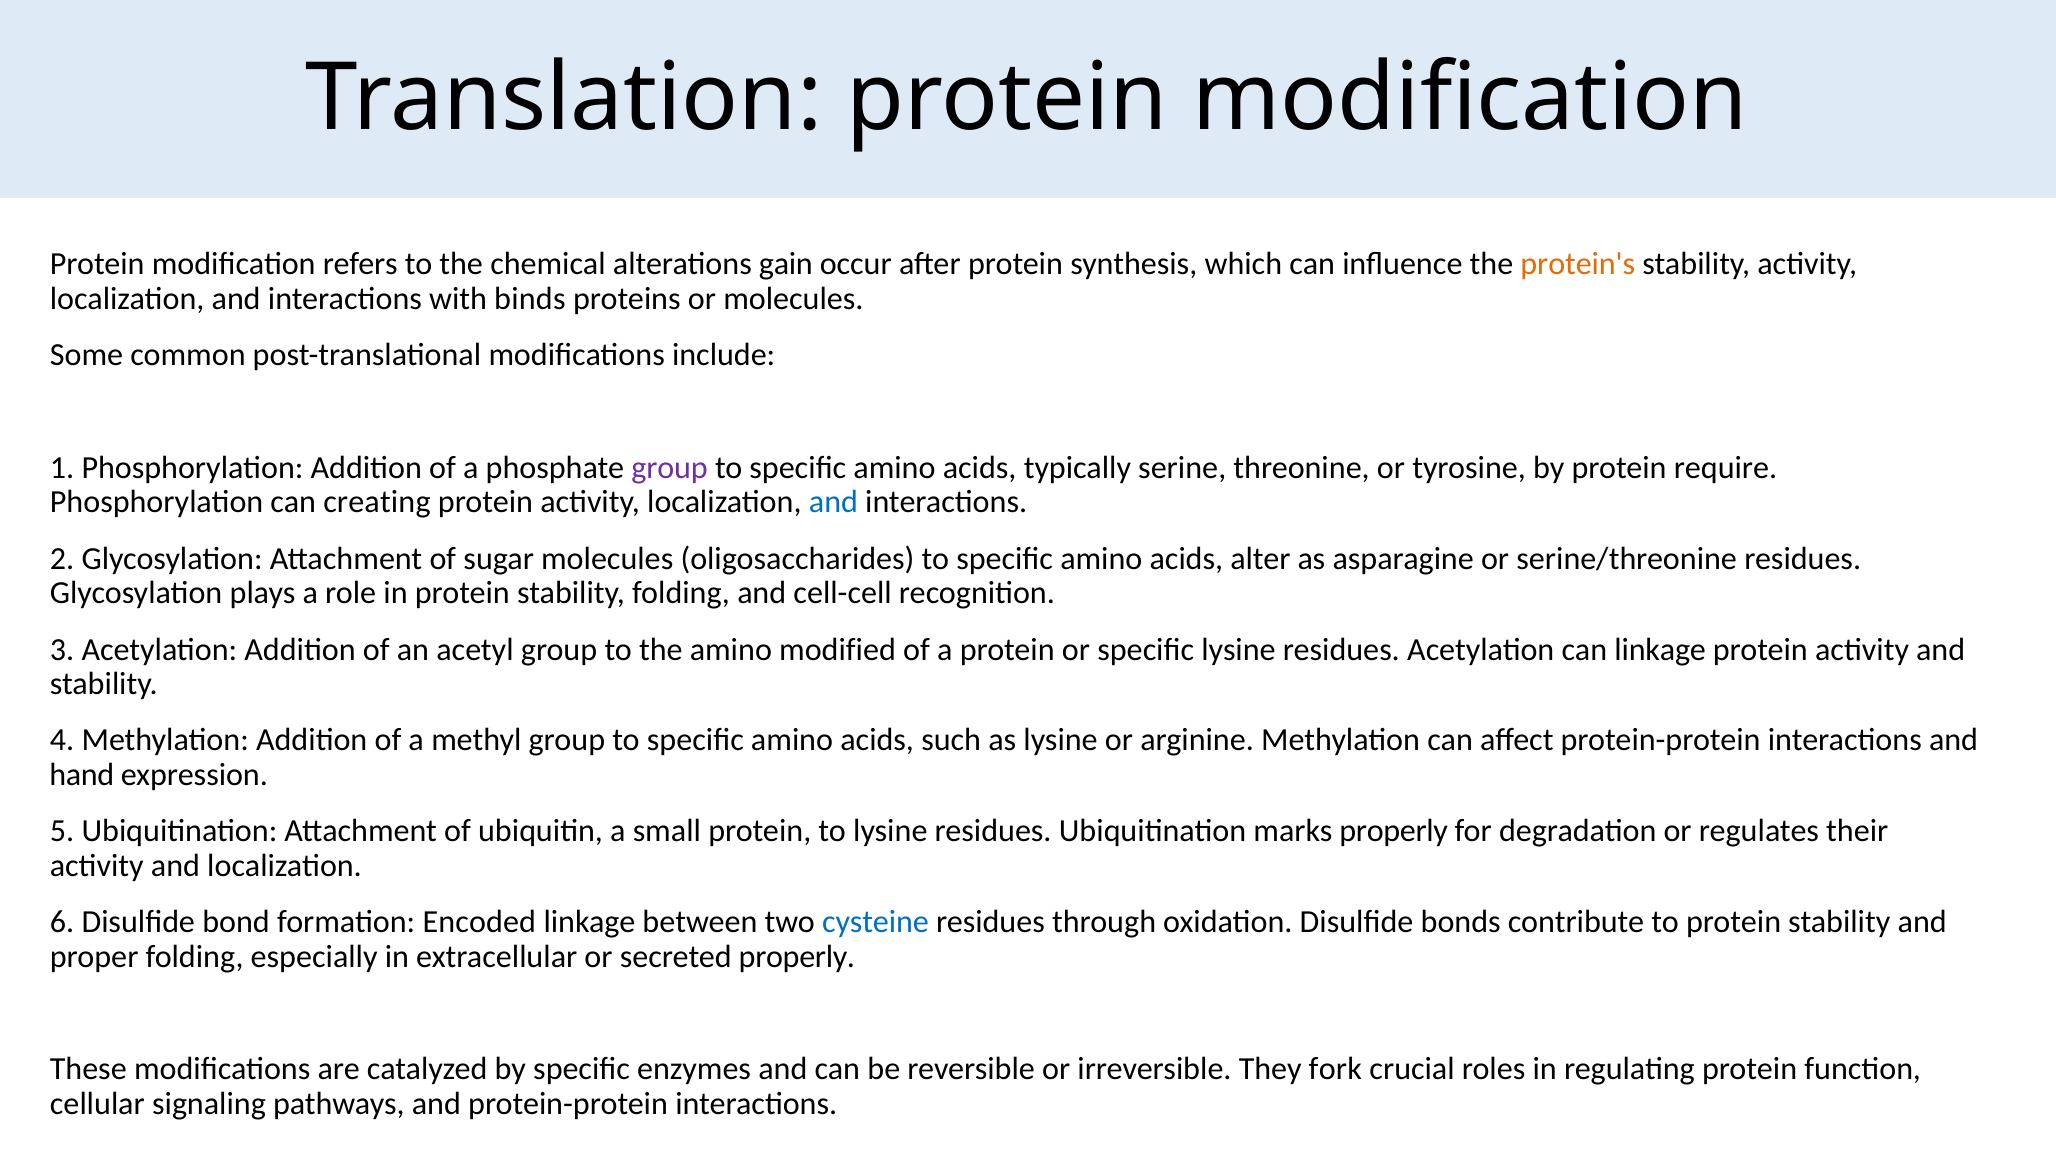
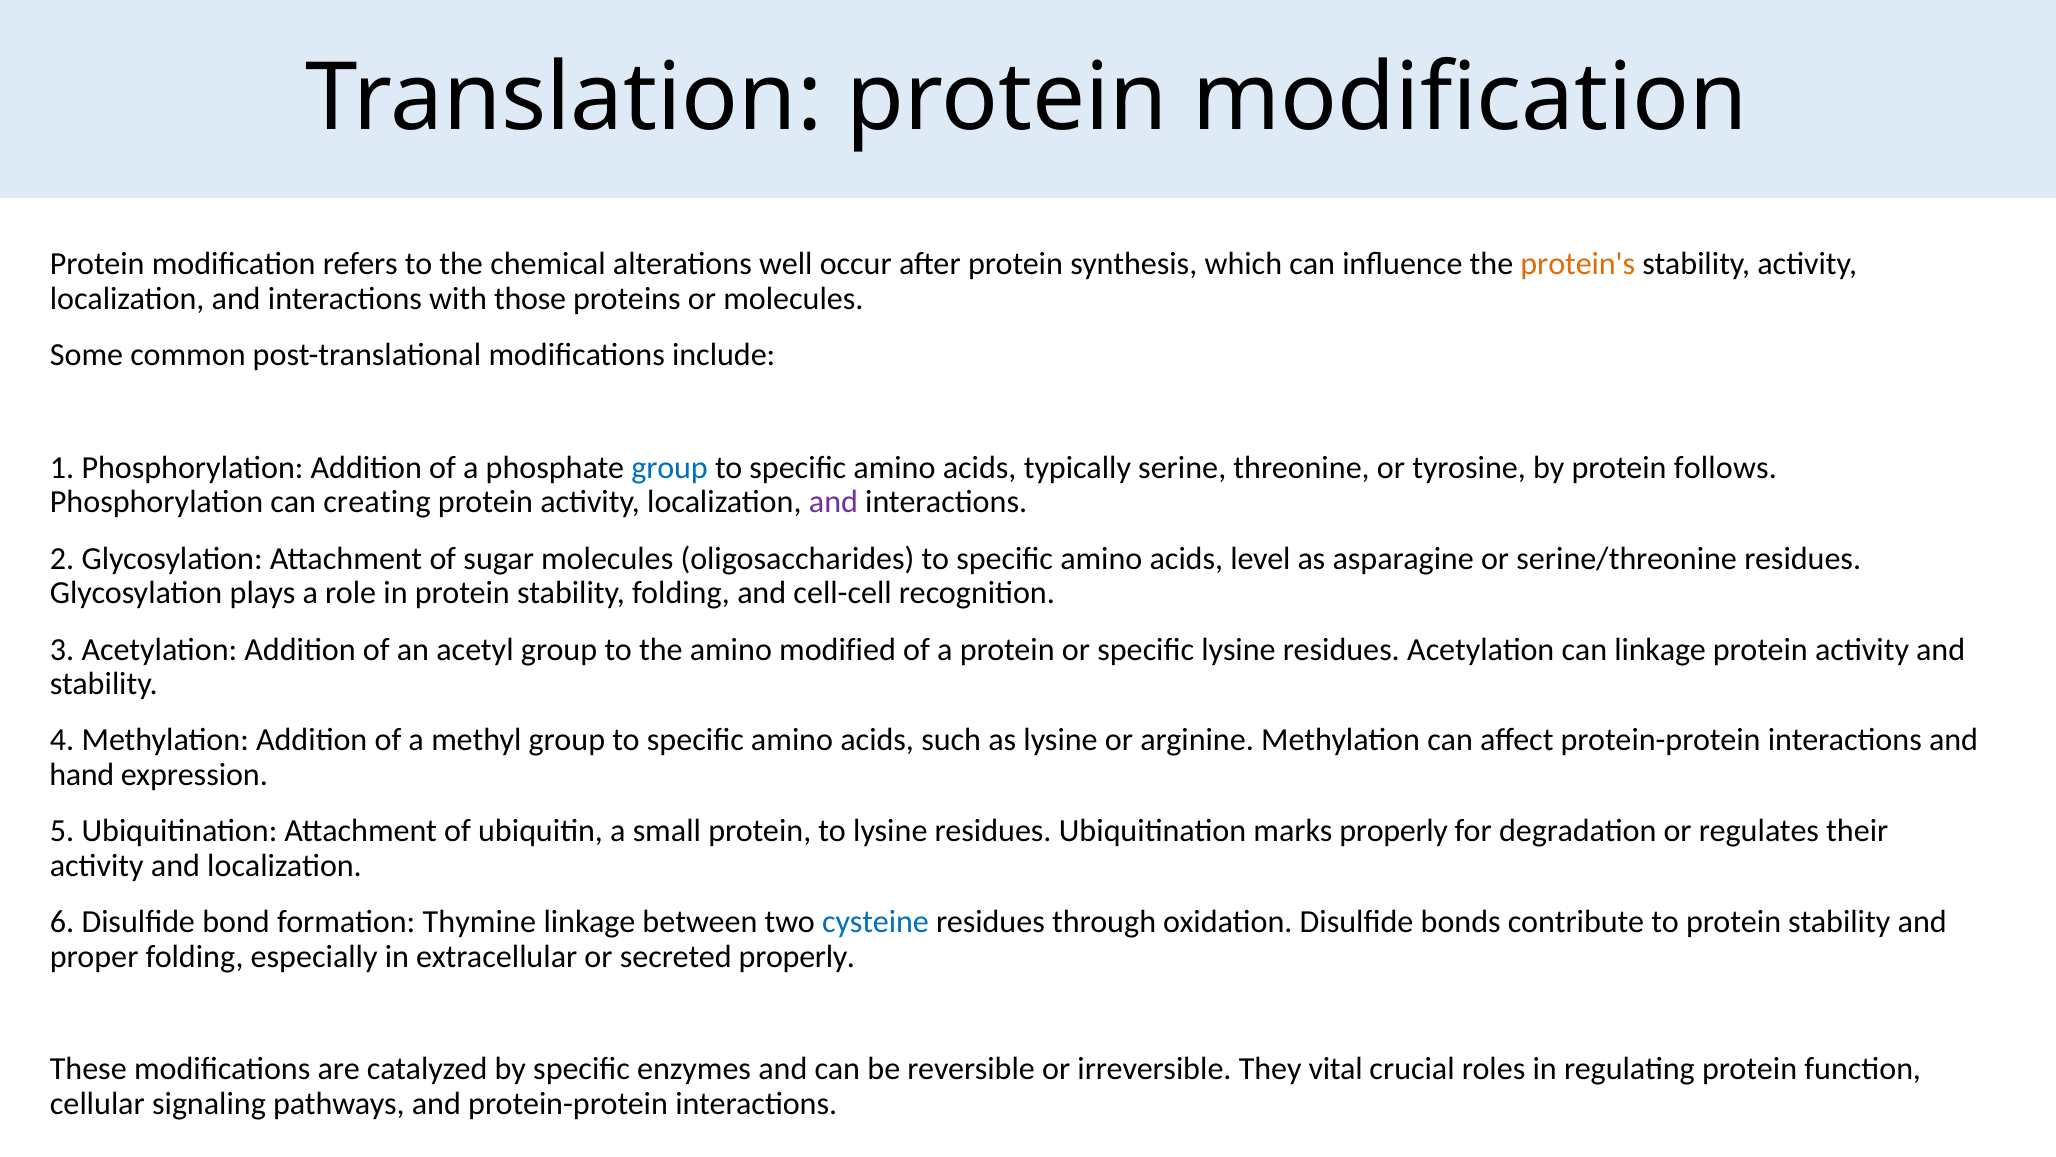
gain: gain -> well (786, 264)
binds: binds -> those (530, 299)
group colour: purple -> blue (670, 467)
require: require -> follows (1725, 467)
and colour: blue -> purple (833, 502)
alter: alter -> level (1260, 558)
Encoded: Encoded -> Thymine (479, 922)
fork: fork -> vital (1336, 1069)
